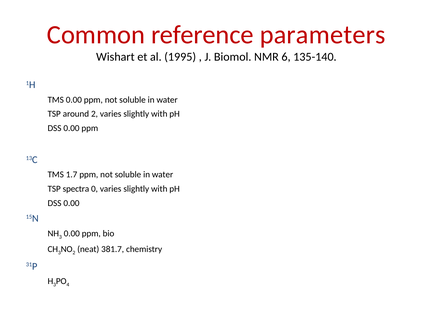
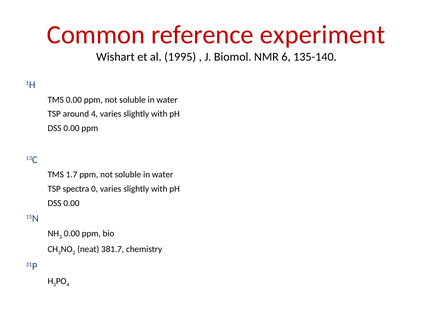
parameters: parameters -> experiment (323, 35)
around 2: 2 -> 4 (94, 114)
